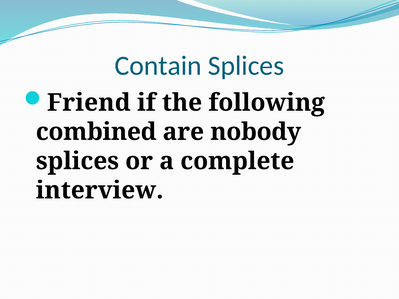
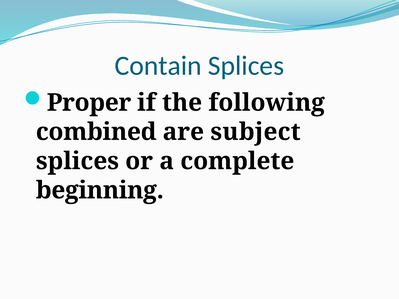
Friend: Friend -> Proper (89, 103)
nobody: nobody -> subject (255, 132)
interview: interview -> beginning (100, 190)
